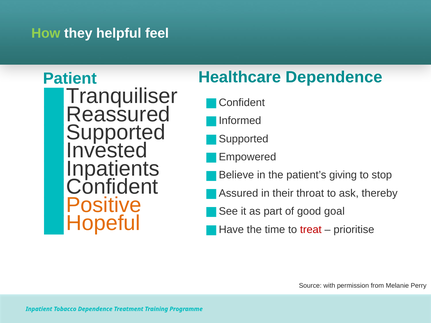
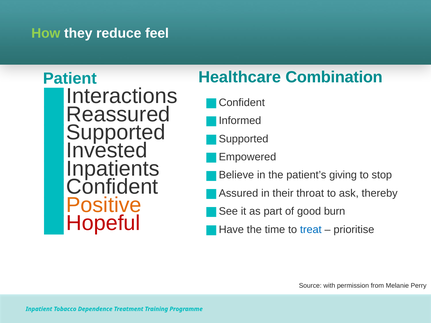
helpful: helpful -> reduce (119, 33)
Healthcare Dependence: Dependence -> Combination (334, 77)
Tranquiliser: Tranquiliser -> Interactions (122, 96)
goal: goal -> burn (335, 212)
Hopeful colour: orange -> red (103, 223)
treat colour: red -> blue (311, 230)
